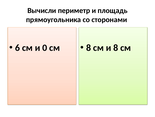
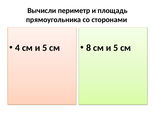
6: 6 -> 4 (18, 48)
0: 0 -> 5 (45, 48)
8 см и 8: 8 -> 5 (116, 48)
